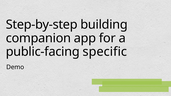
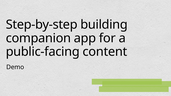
specific: specific -> content (105, 52)
